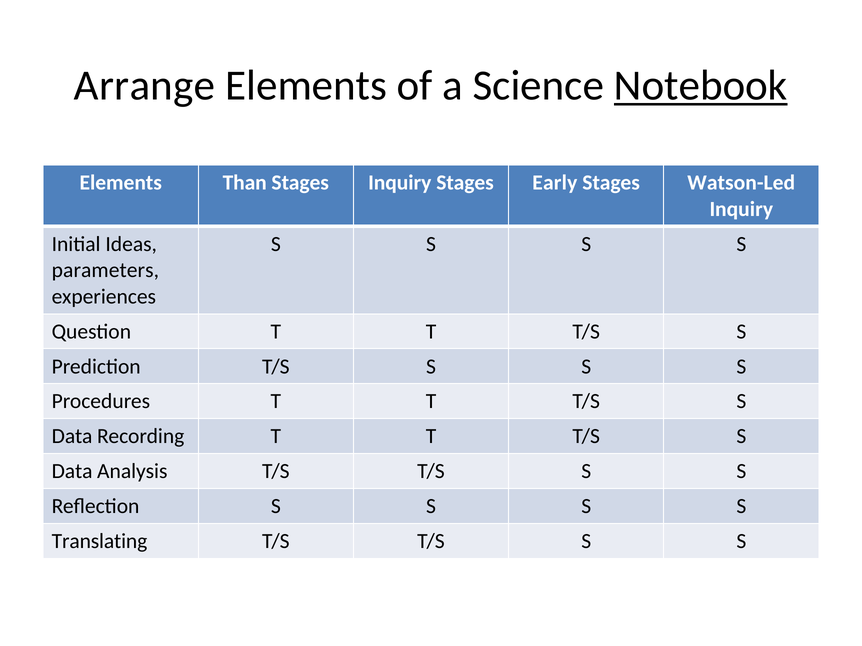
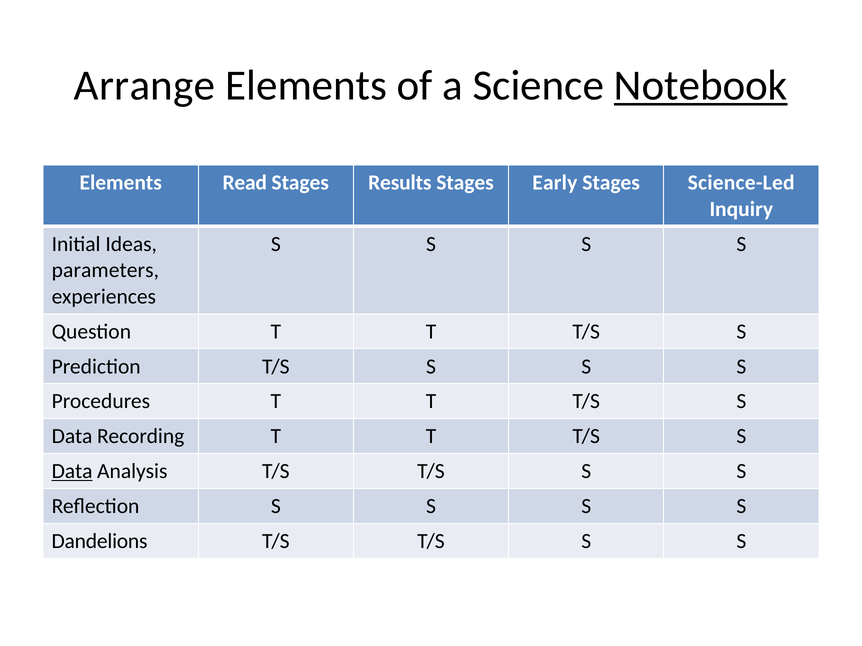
Than: Than -> Read (245, 183)
Stages Inquiry: Inquiry -> Results (400, 183)
Watson-Led: Watson-Led -> Science-Led (741, 183)
Data underline: none -> present (72, 472)
Translating: Translating -> Dandelions (100, 541)
